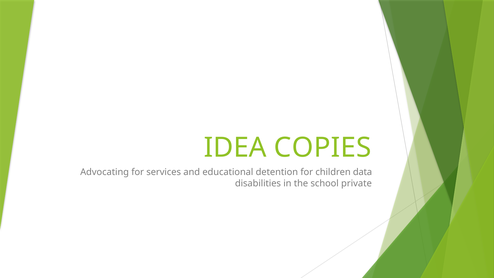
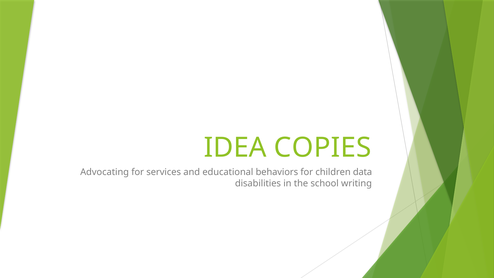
detention: detention -> behaviors (277, 172)
private: private -> writing (357, 183)
